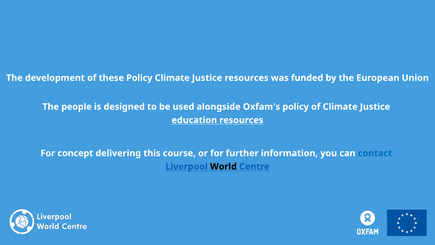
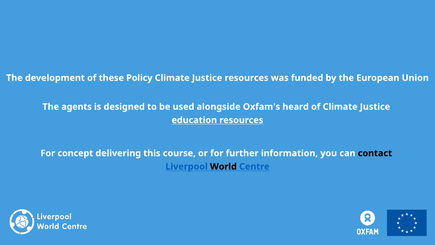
people: people -> agents (77, 107)
policy: policy -> heard (296, 107)
contact colour: blue -> black (375, 153)
